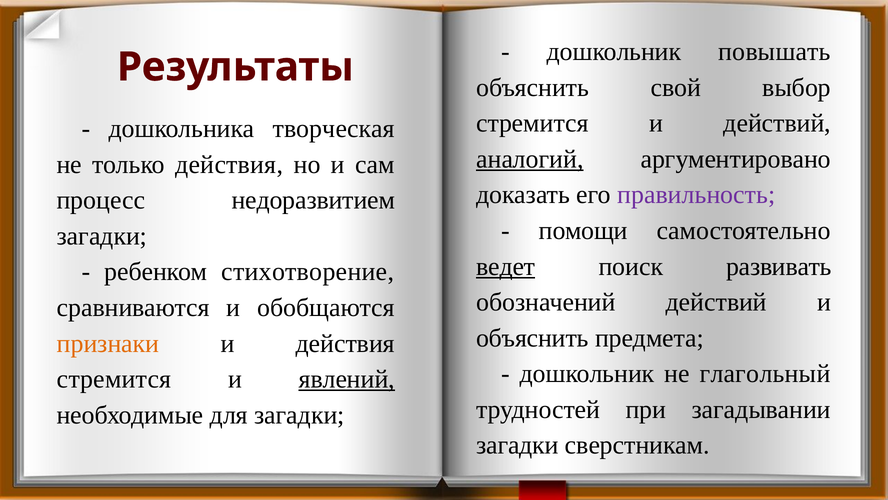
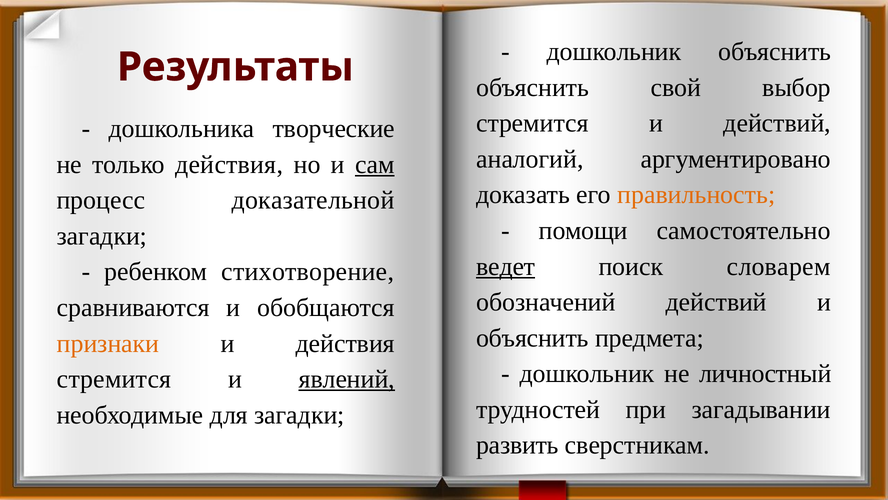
дошкольник повышать: повышать -> объяснить (775, 52)
творческая: творческая -> творческие (334, 129)
аналогий underline: present -> none (530, 159)
сам underline: none -> present (375, 164)
правильность colour: purple -> orange (696, 195)
недоразвитием: недоразвитием -> доказательной (313, 200)
развивать: развивать -> словарем (779, 266)
глагольный: глагольный -> личностный (765, 373)
загадки: загадки -> развить (517, 445)
